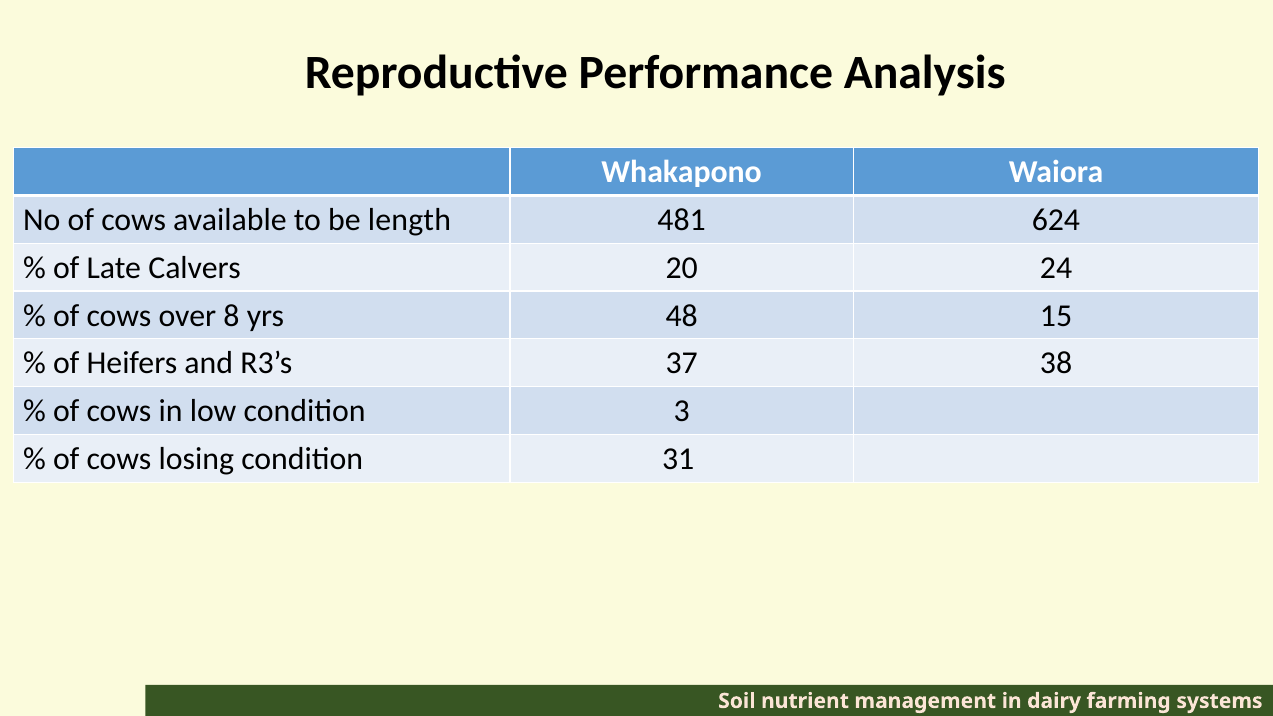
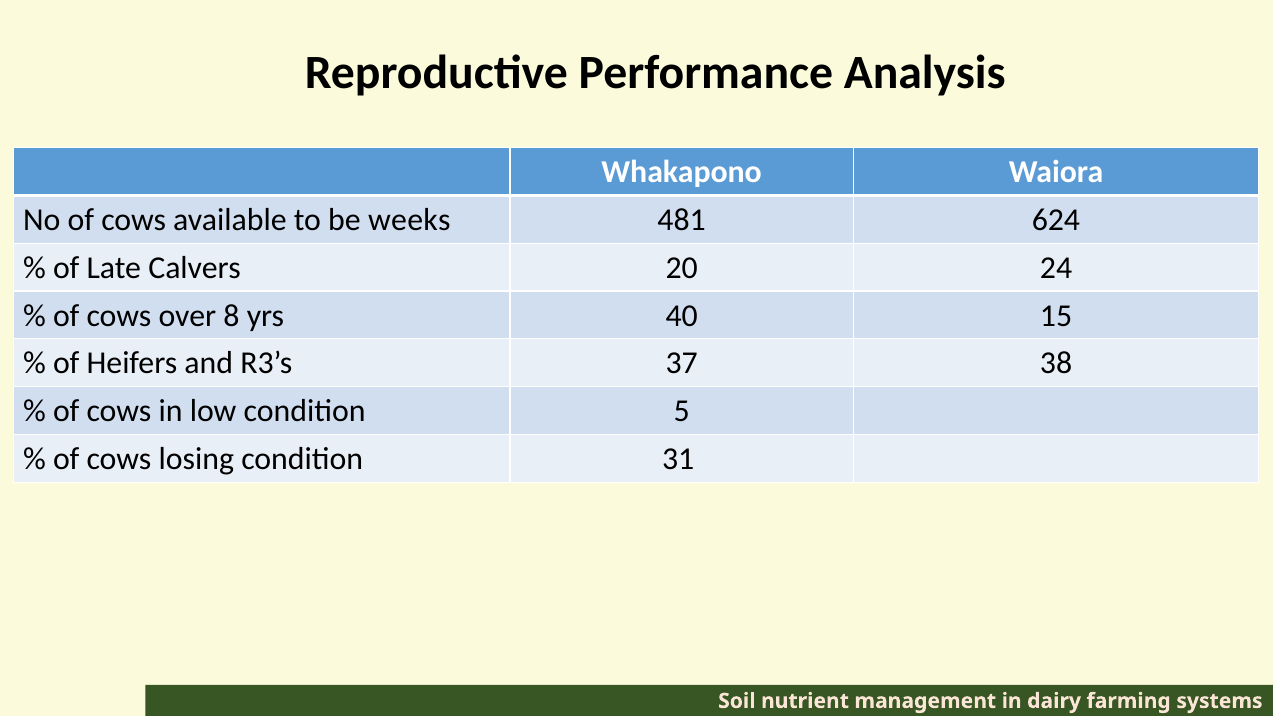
length: length -> weeks (409, 220)
48: 48 -> 40 (682, 316)
3: 3 -> 5 (682, 411)
